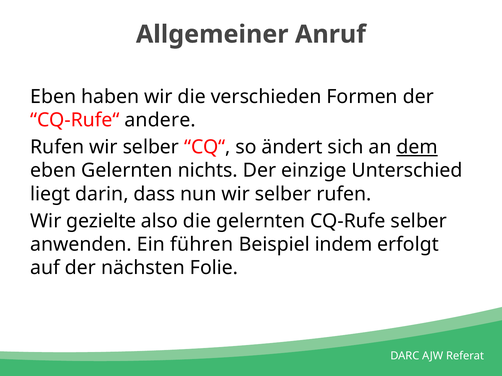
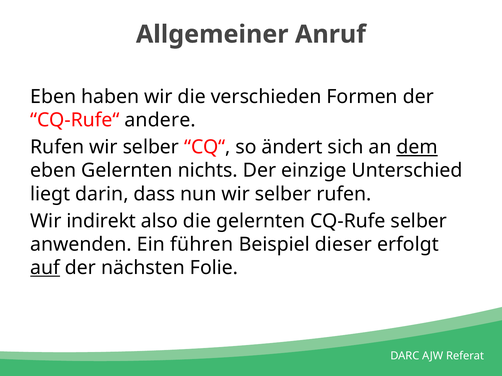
gezielte: gezielte -> indirekt (101, 221)
indem: indem -> dieser (343, 245)
auf underline: none -> present (45, 268)
